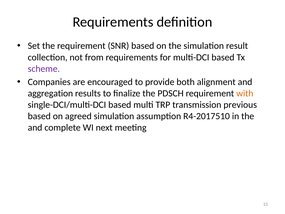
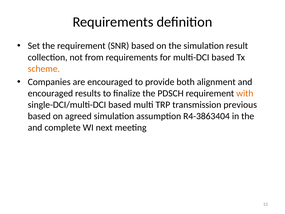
scheme colour: purple -> orange (44, 69)
aggregation: aggregation -> encouraged (50, 93)
R4-2017510: R4-2017510 -> R4-3863404 (207, 116)
